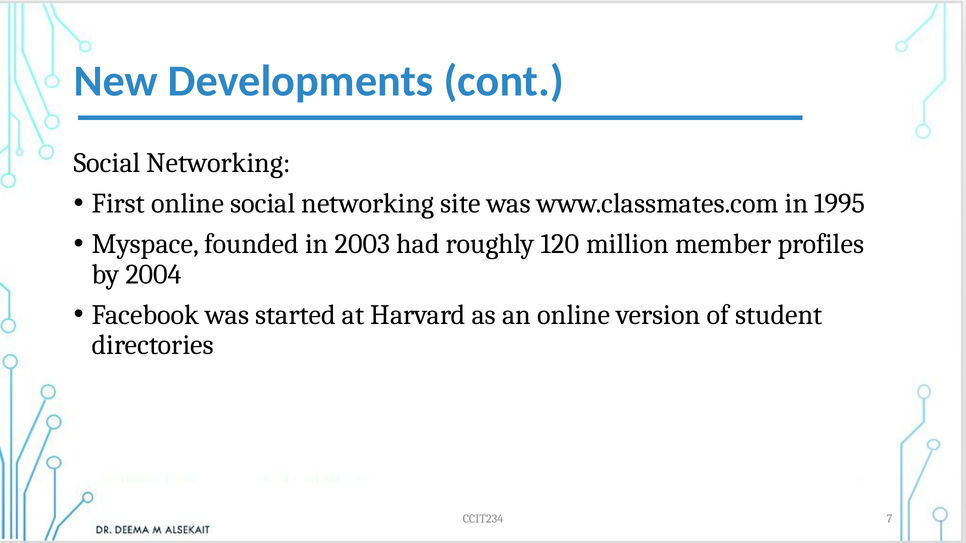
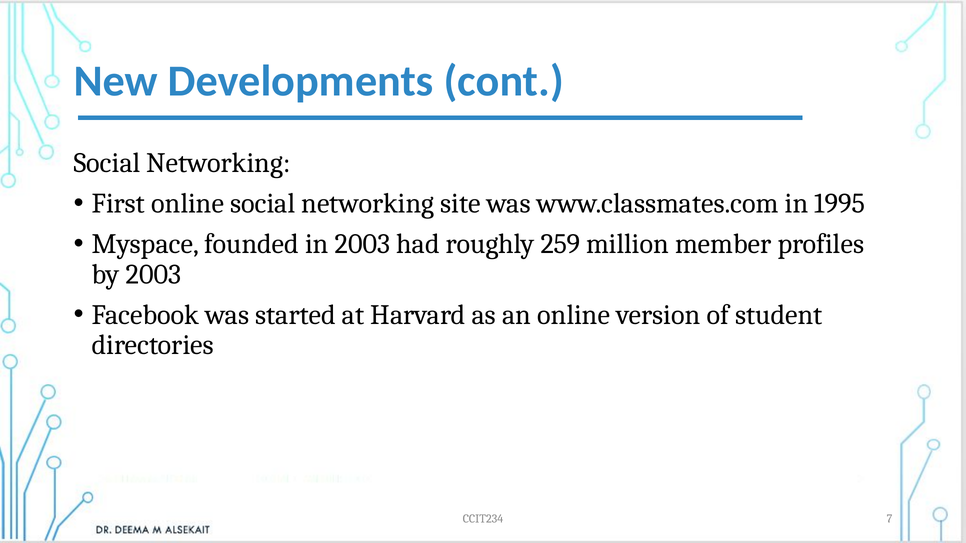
120: 120 -> 259 (560, 244)
by 2004: 2004 -> 2003 (153, 275)
